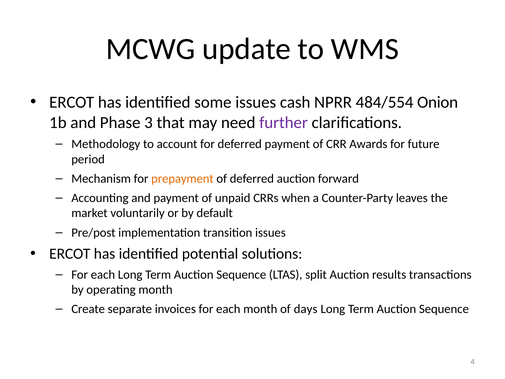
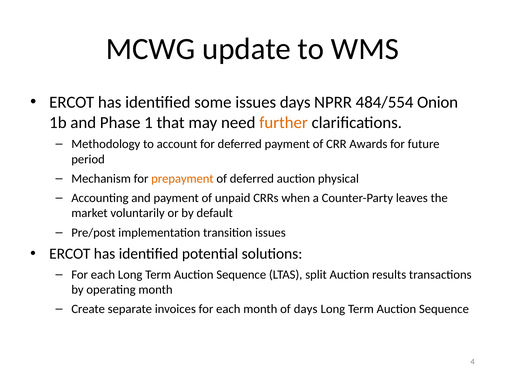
issues cash: cash -> days (295, 102)
3: 3 -> 1 (149, 122)
further colour: purple -> orange (284, 122)
forward: forward -> physical (338, 178)
